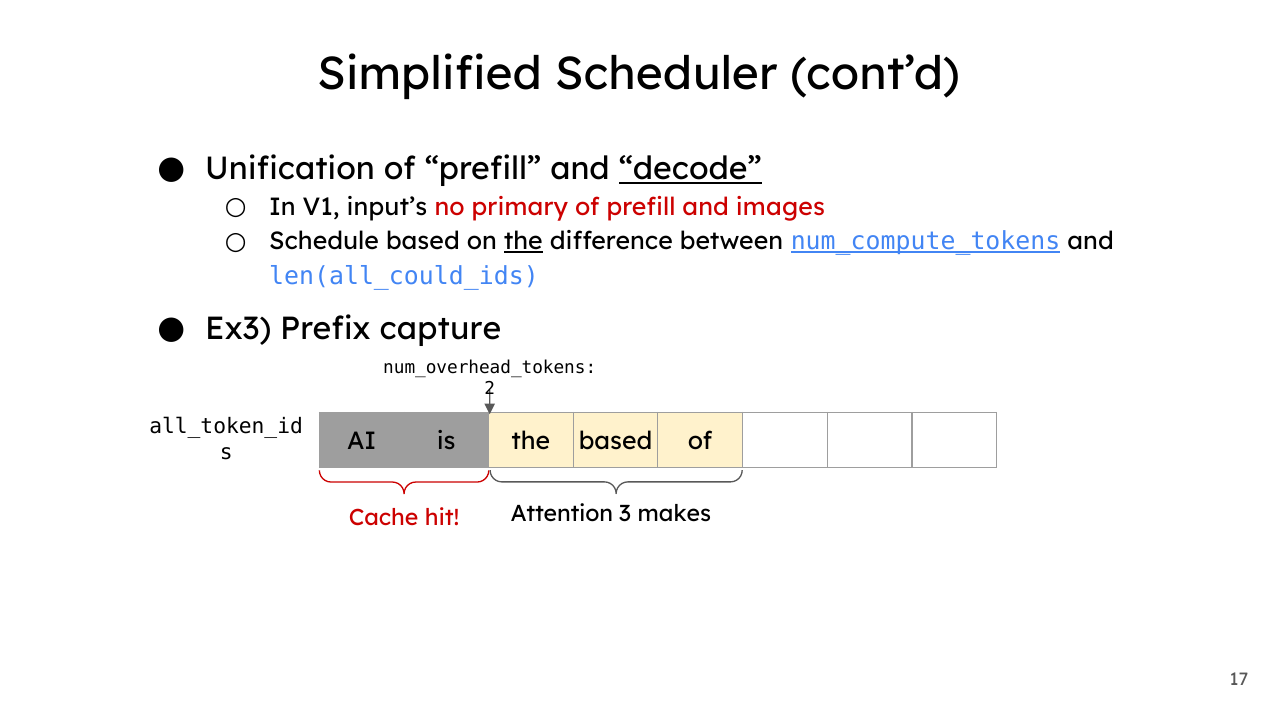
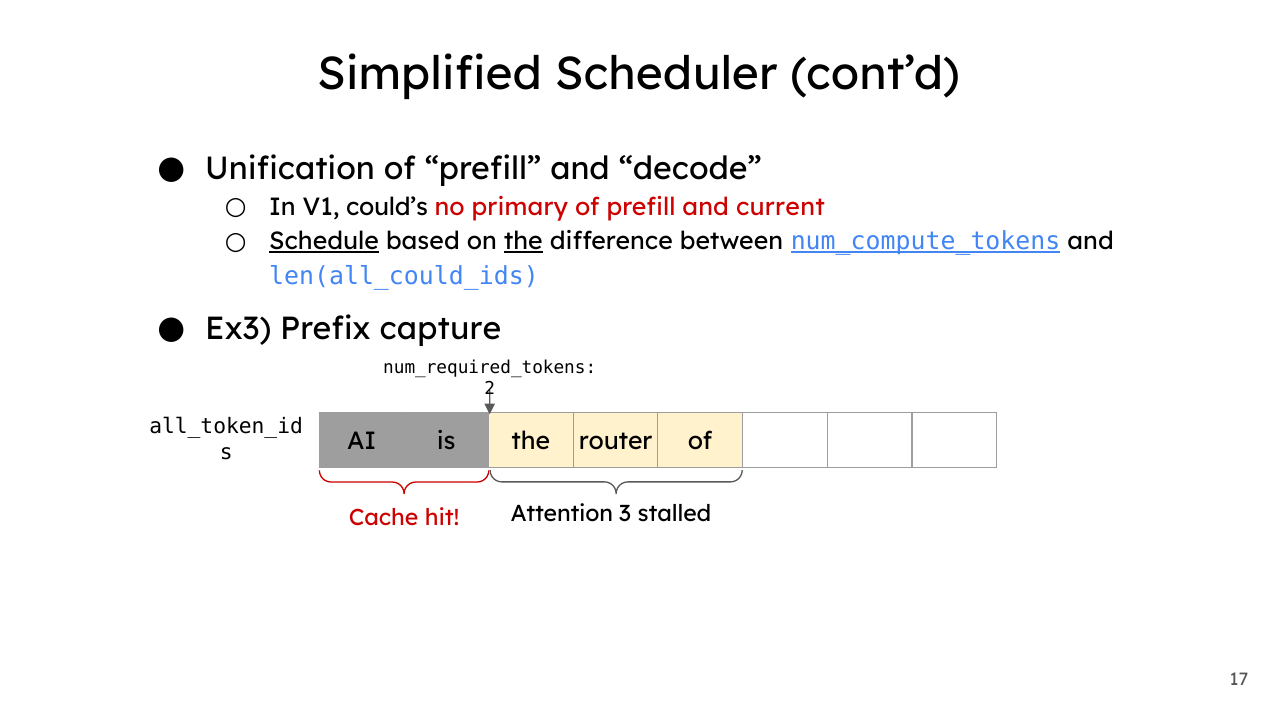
decode underline: present -> none (690, 169)
input’s: input’s -> could’s (387, 207)
images: images -> current (780, 207)
Schedule underline: none -> present (324, 242)
num_overhead_tokens: num_overhead_tokens -> num_required_tokens (490, 368)
the based: based -> router (616, 441)
makes: makes -> stalled (674, 514)
